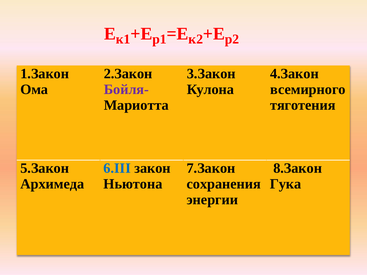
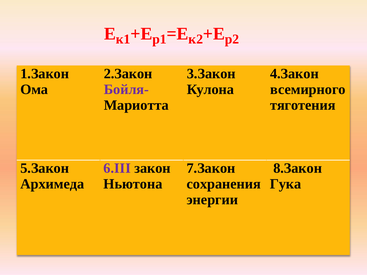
6.III colour: blue -> purple (117, 168)
